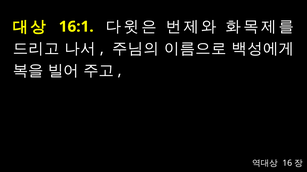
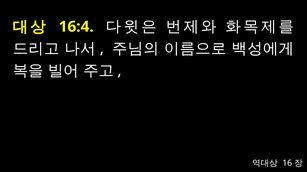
16:1: 16:1 -> 16:4 (76, 27)
